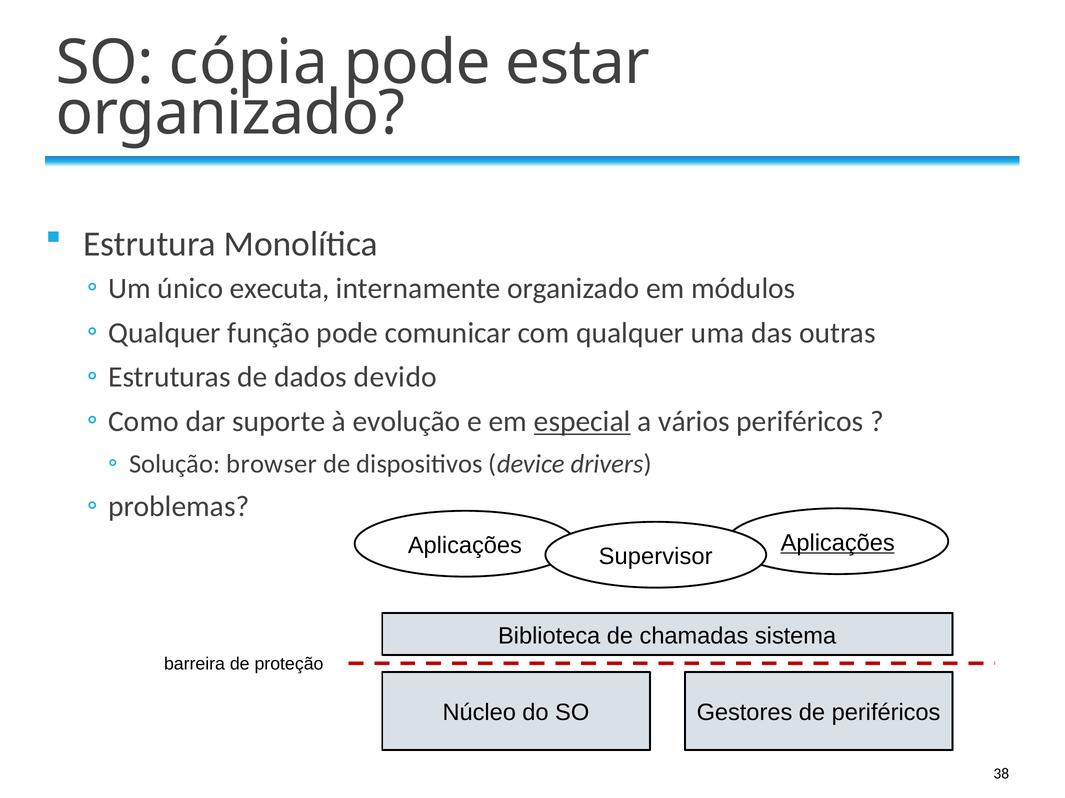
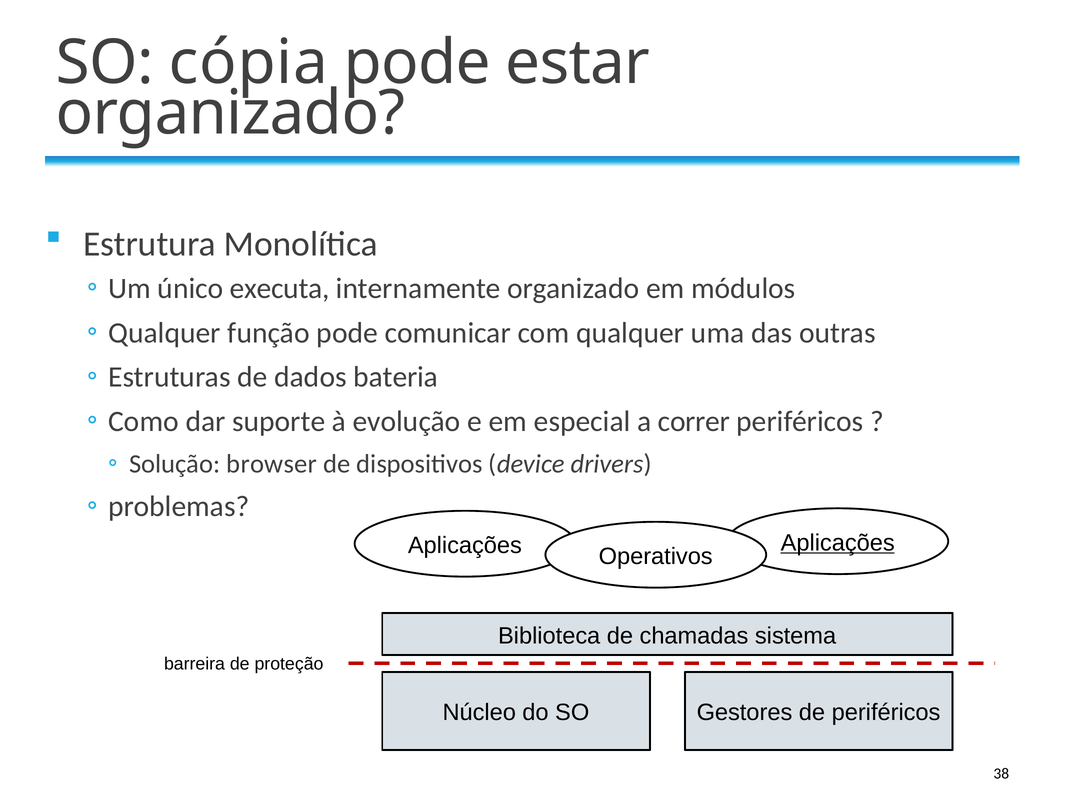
devido: devido -> bateria (396, 377)
especial underline: present -> none (582, 422)
vários: vários -> correr (694, 422)
Supervisor: Supervisor -> Operativos (656, 557)
